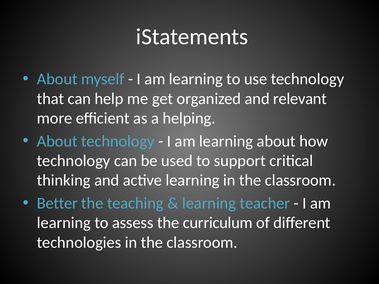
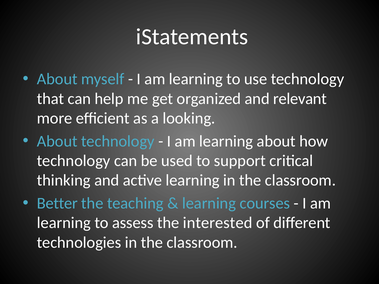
helping: helping -> looking (189, 118)
teacher: teacher -> courses (265, 203)
curriculum: curriculum -> interested (218, 223)
